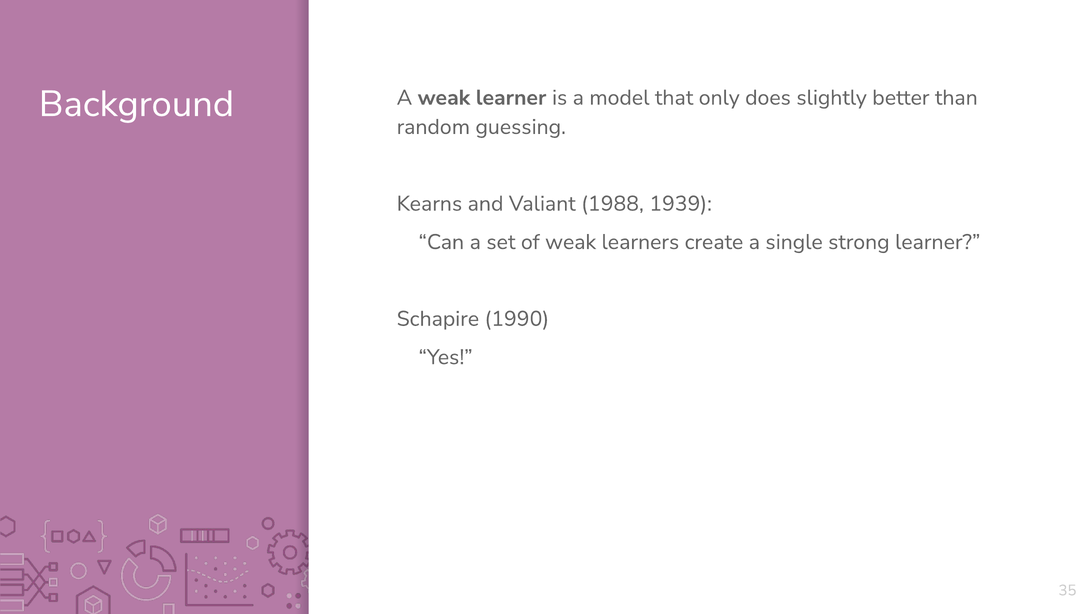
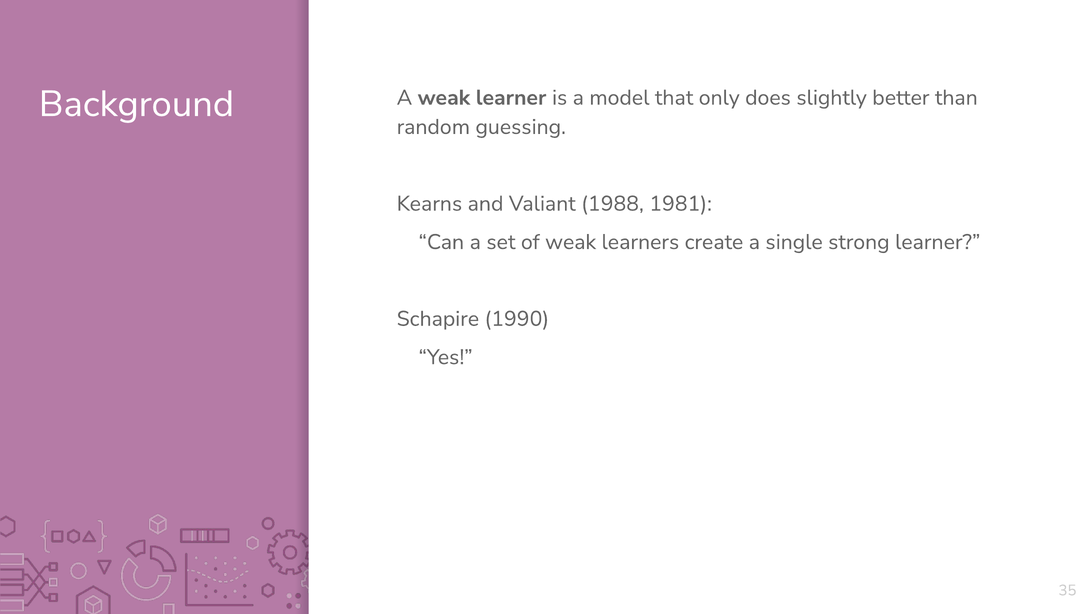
1939: 1939 -> 1981 (681, 204)
